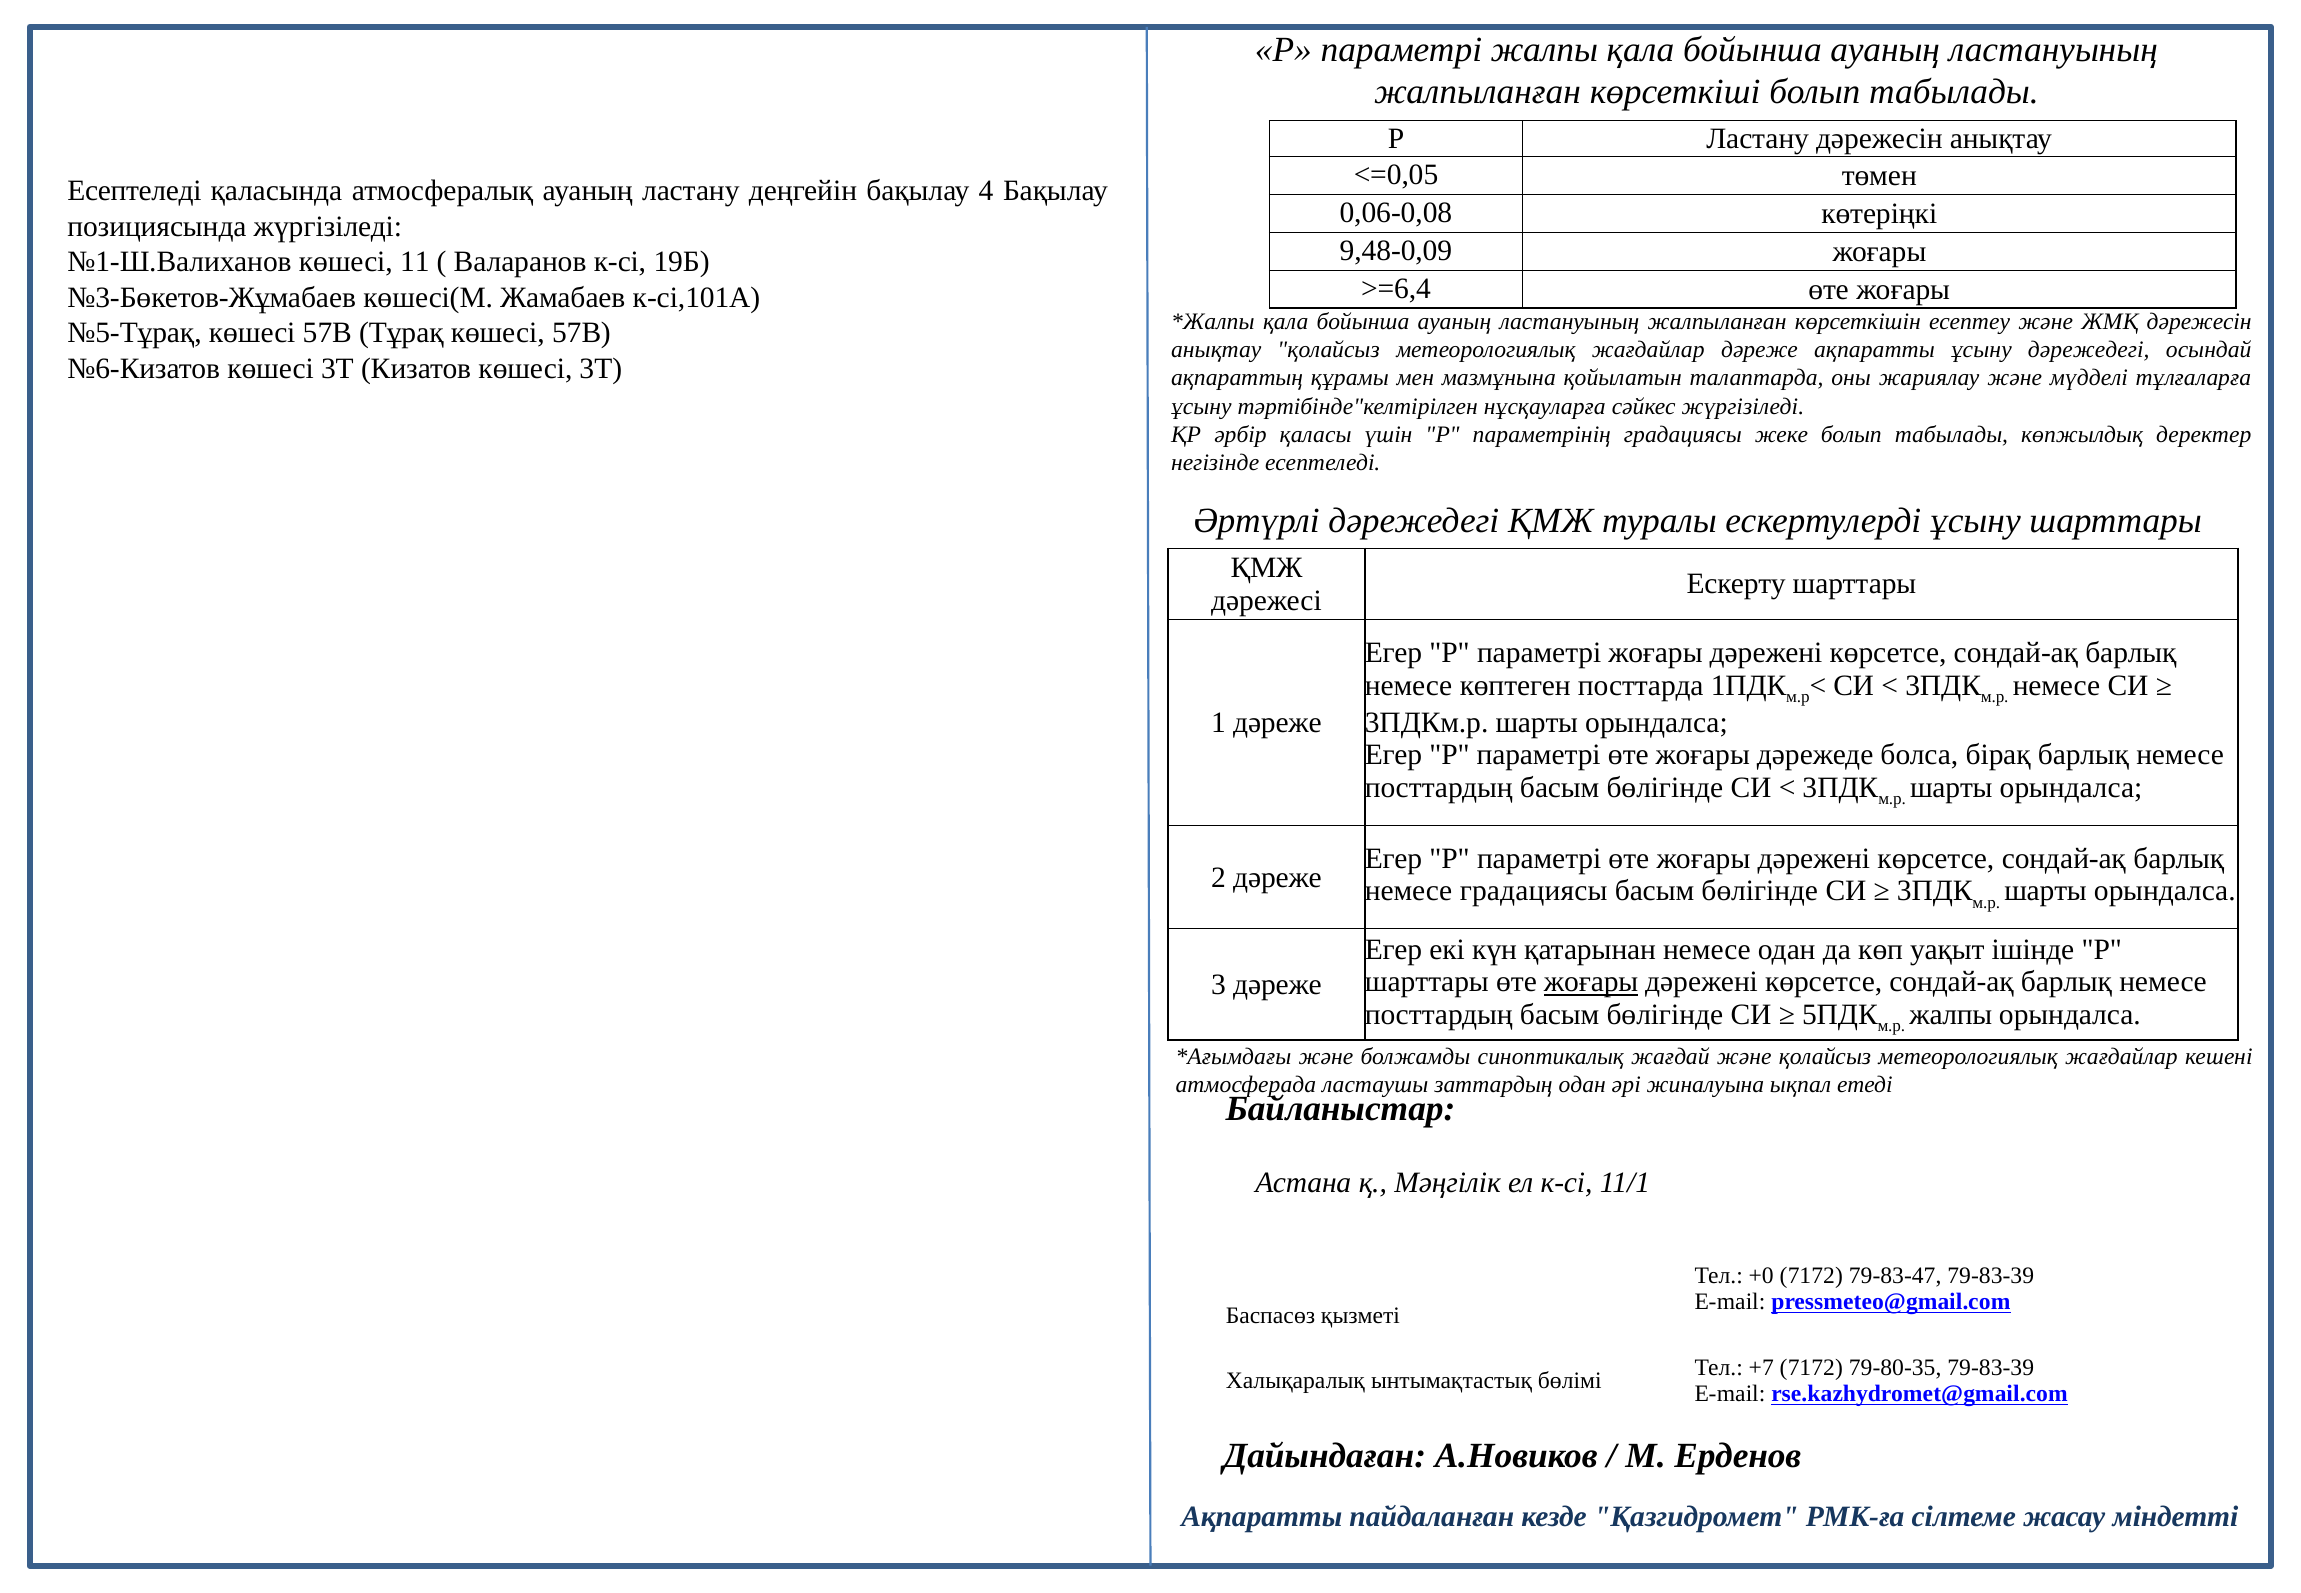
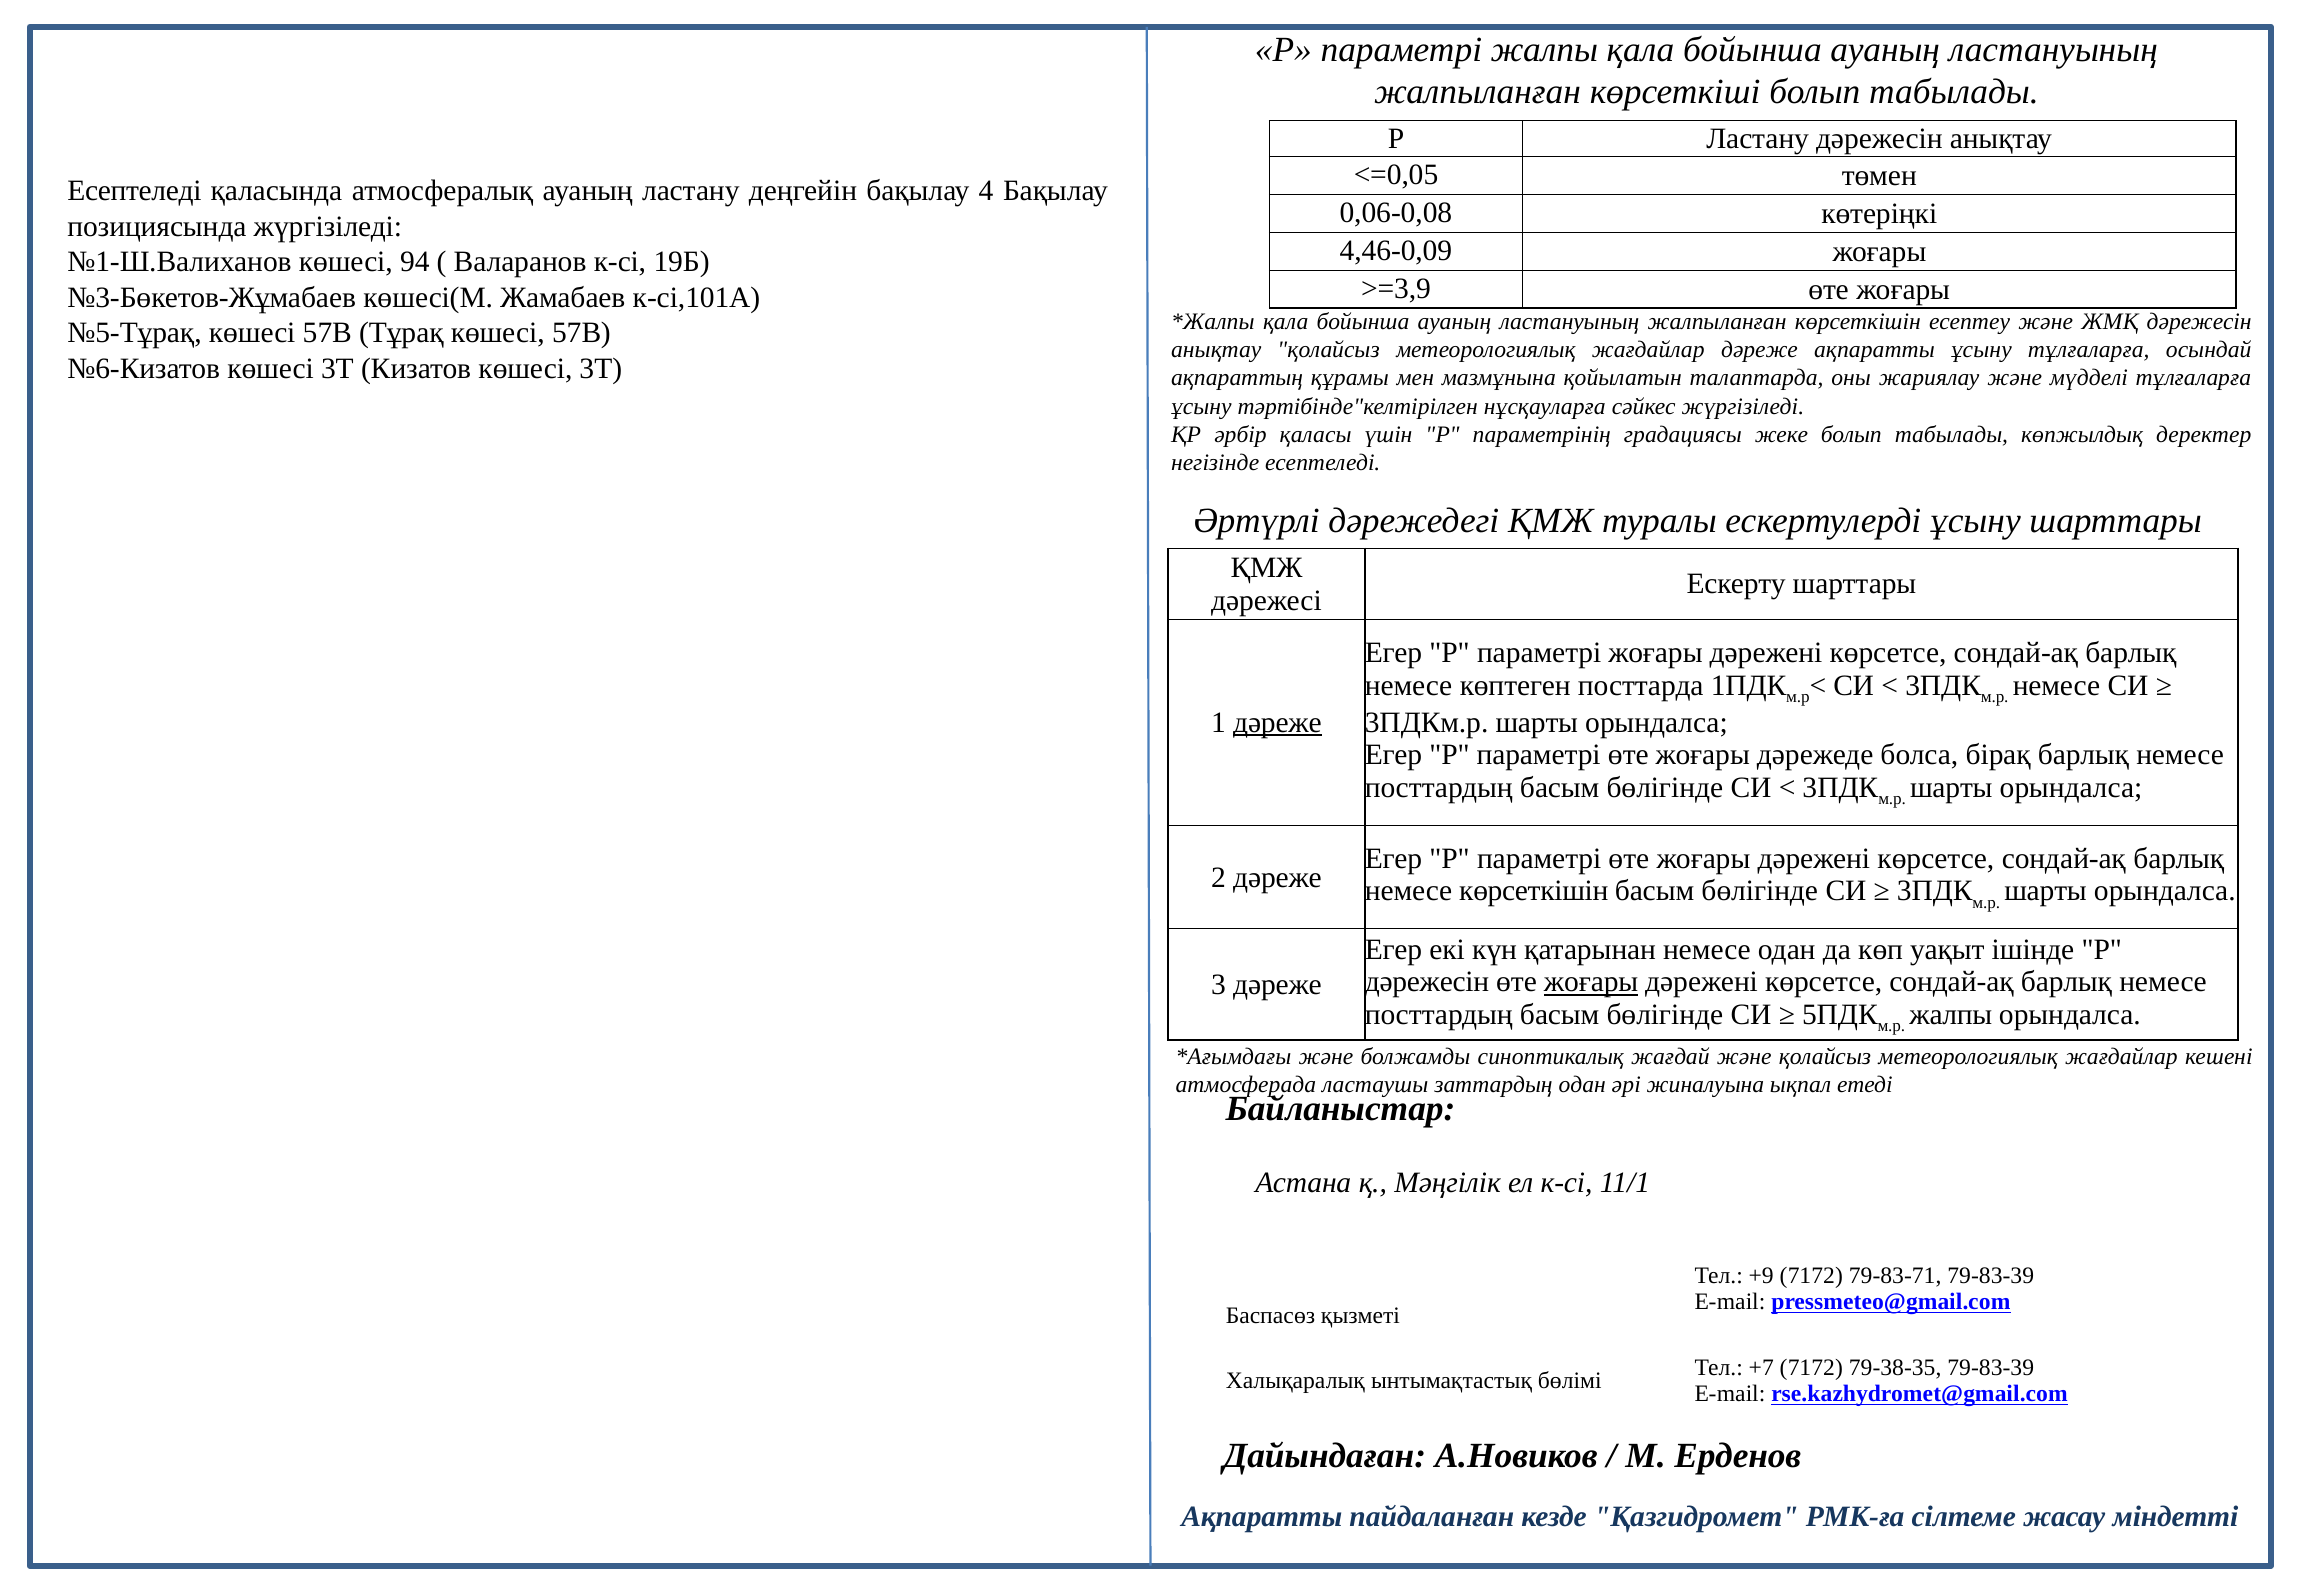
9,48-0,09: 9,48-0,09 -> 4,46-0,09 (1396, 251)
11: 11 -> 94 (415, 262)
>=6,4: >=6,4 -> >=3,9 (1396, 289)
ұсыну дәрежедегі: дәрежедегі -> тұлғаларға (2089, 350)
дәреже underline: none -> present (1277, 723)
немесе градациясы: градациясы -> көрсеткішін (1534, 891)
шарттары: шарттары -> дәрежесін (1427, 982)
+0: +0 -> +9 (1761, 1276)
79-83-47: 79-83-47 -> 79-83-71 (1895, 1276)
79-80-35: 79-80-35 -> 79-38-35 (1895, 1368)
